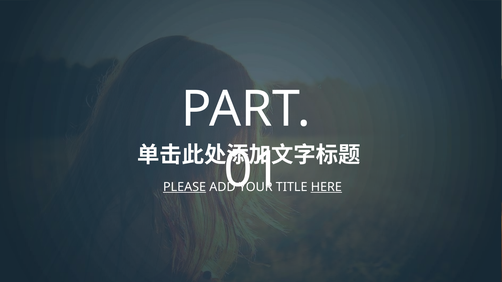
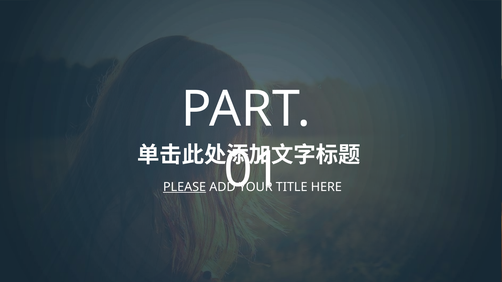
HERE underline: present -> none (326, 187)
